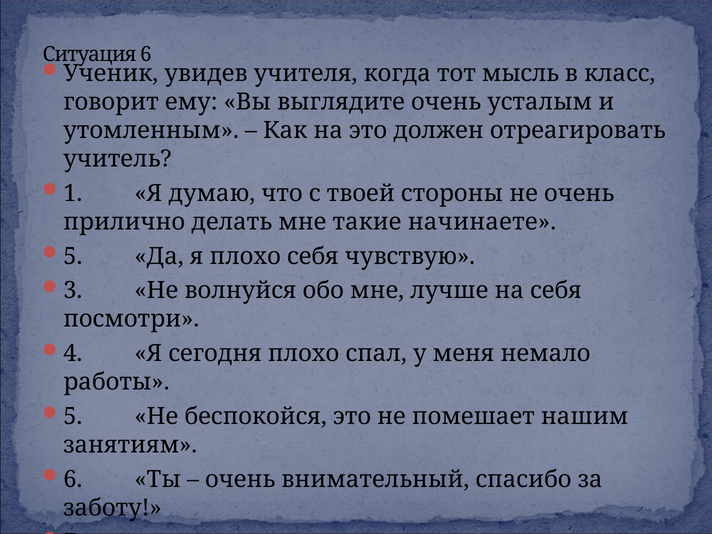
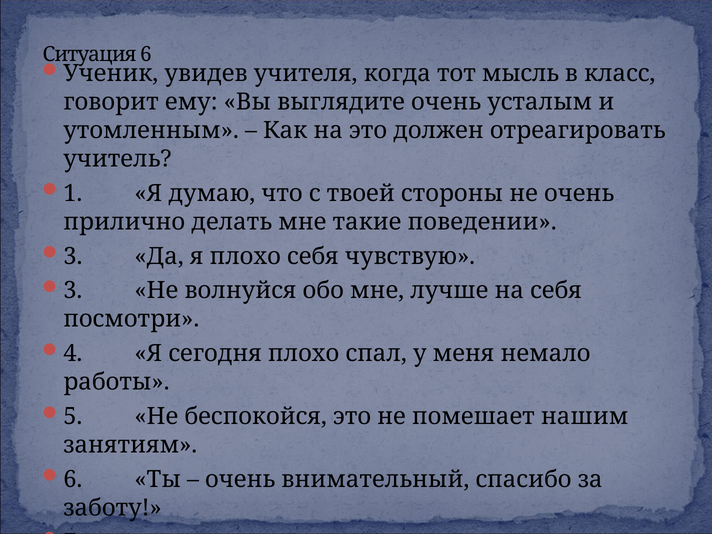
начинаете: начинаете -> поведении (482, 222)
5: 5 -> 3 (73, 256)
